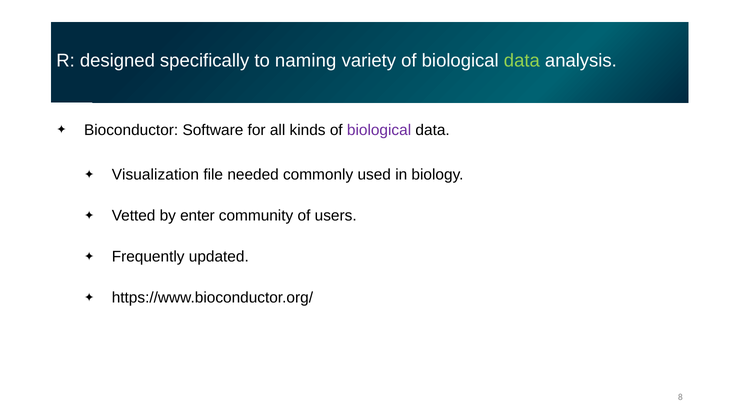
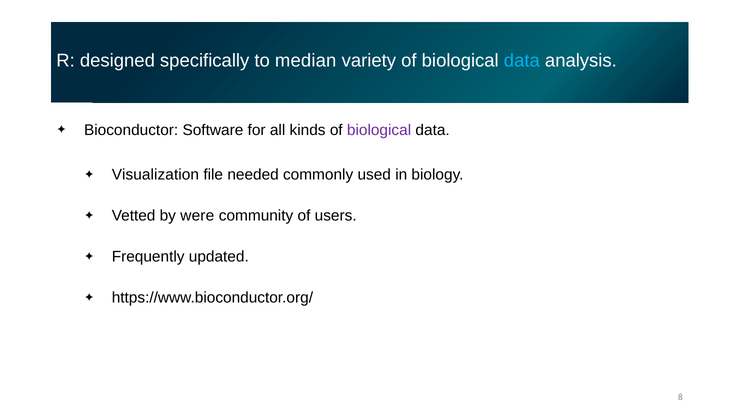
naming: naming -> median (306, 61)
data colour: light green -> light blue (522, 61)
enter: enter -> were (197, 216)
